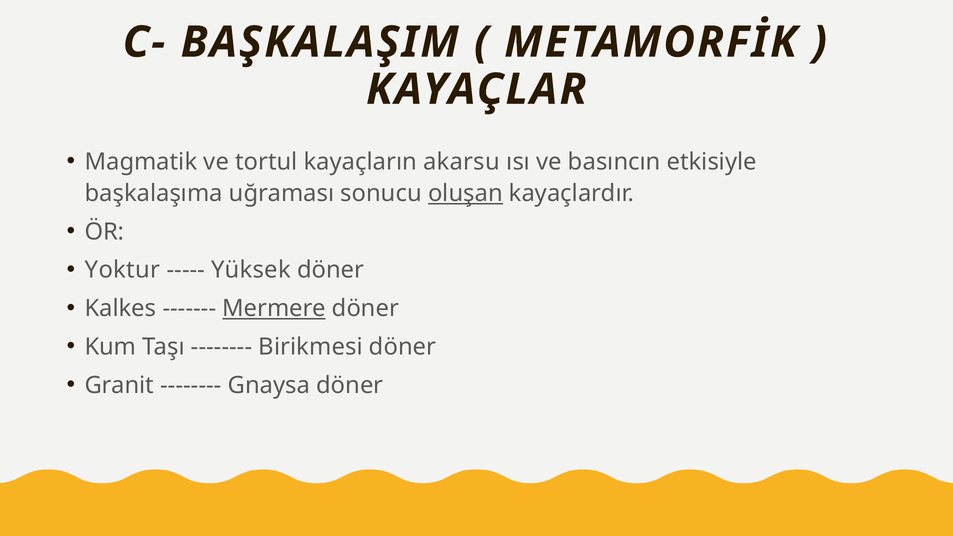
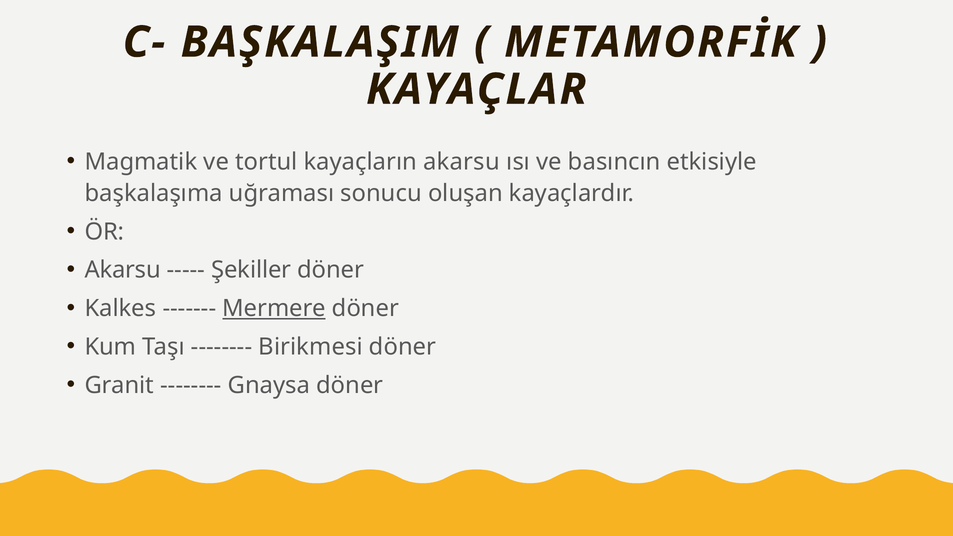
oluşan underline: present -> none (465, 193)
Yoktur: Yoktur -> Akarsu (123, 270)
Yüksek: Yüksek -> Şekiller (251, 270)
